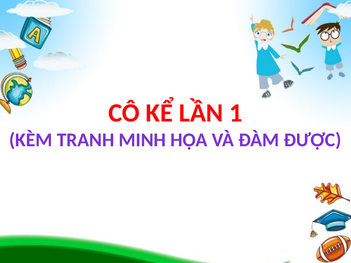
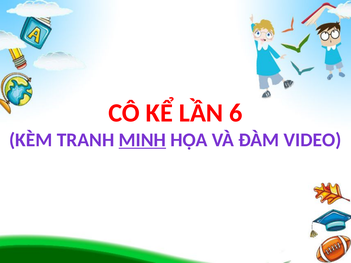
1: 1 -> 6 (236, 113)
MINH underline: none -> present (142, 140)
ĐƯỢC: ĐƯỢC -> VIDEO (313, 140)
